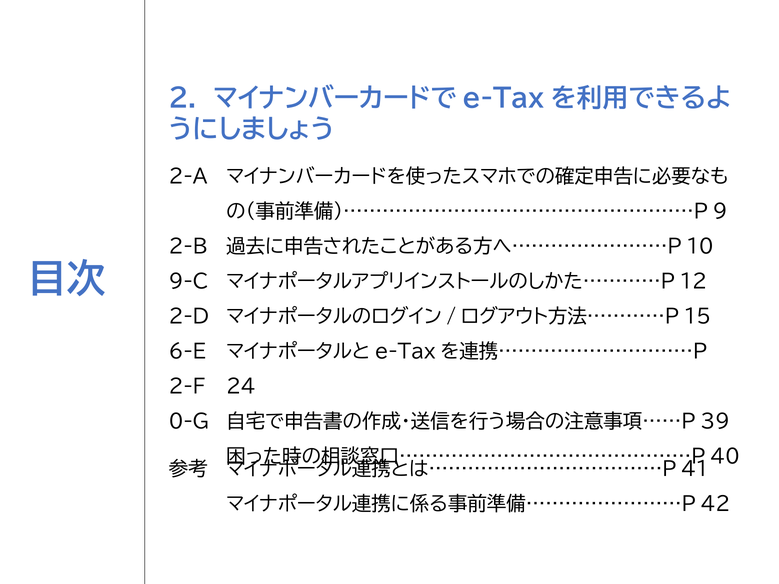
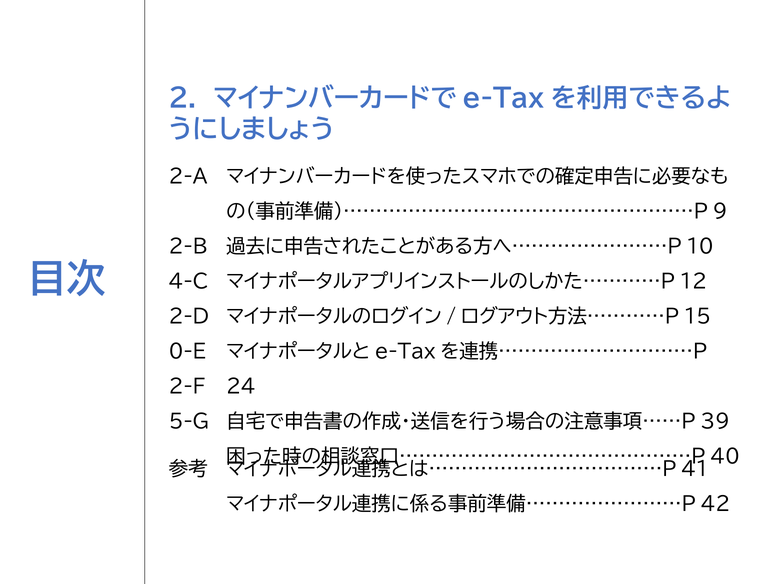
9-C: 9-C -> 4-C (189, 282)
6-E: 6-E -> 0-E (188, 352)
0-G: 0-G -> 5-G (189, 422)
